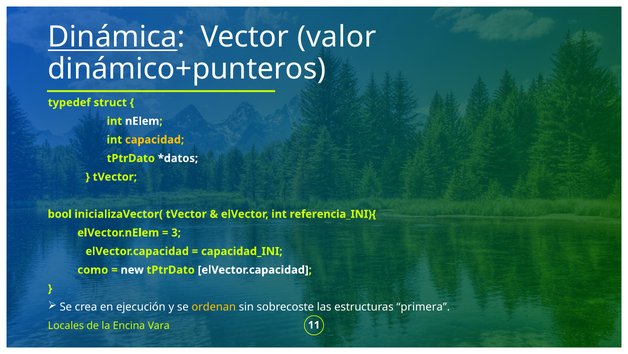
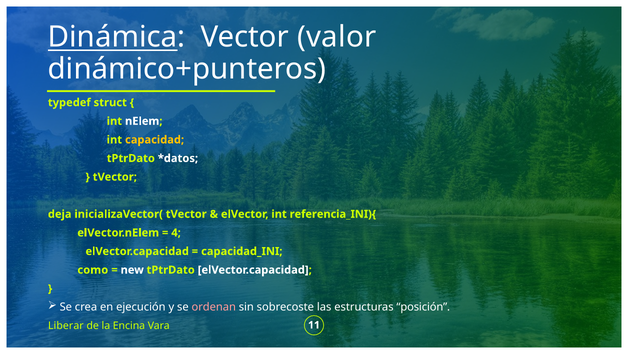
bool: bool -> deja (60, 214)
3: 3 -> 4 (176, 232)
ordenan colour: yellow -> pink (214, 306)
primera: primera -> posición (423, 306)
Locales: Locales -> Liberar (66, 325)
